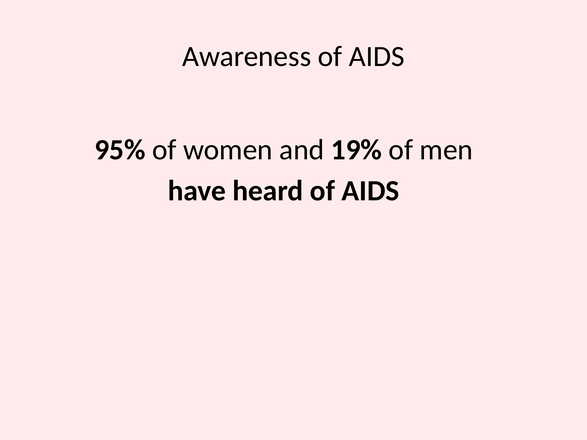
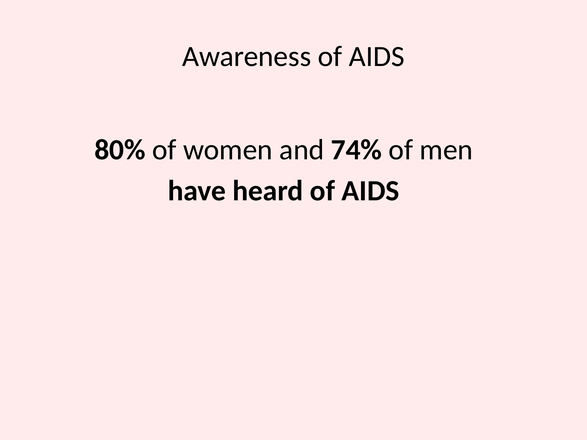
95%: 95% -> 80% (120, 150)
19%: 19% -> 74% (356, 150)
